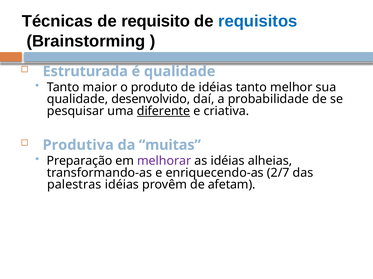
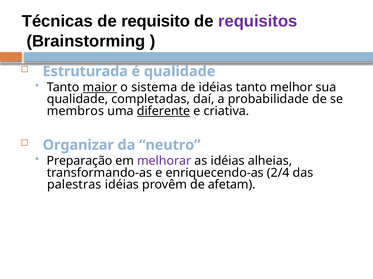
requisitos colour: blue -> purple (258, 21)
maior underline: none -> present (100, 87)
produto: produto -> sistema (154, 87)
desenvolvido: desenvolvido -> completadas (151, 99)
pesquisar: pesquisar -> membros (75, 111)
Produtiva: Produtiva -> Organizar (78, 145)
muitas: muitas -> neutro (170, 145)
2/7: 2/7 -> 2/4 (278, 173)
